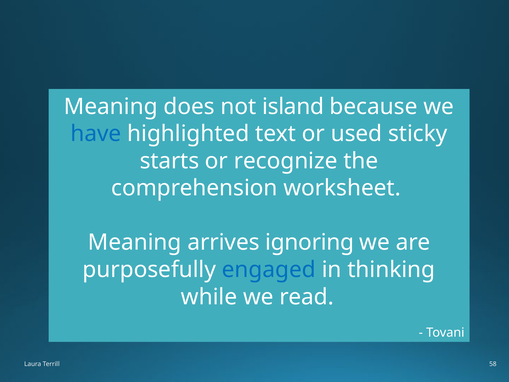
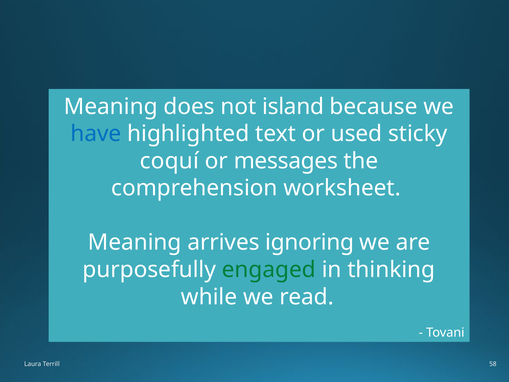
starts: starts -> coquí (169, 161)
recognize: recognize -> messages (286, 161)
engaged colour: blue -> green (269, 270)
